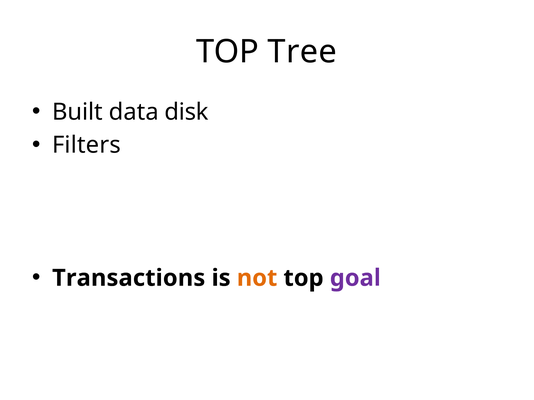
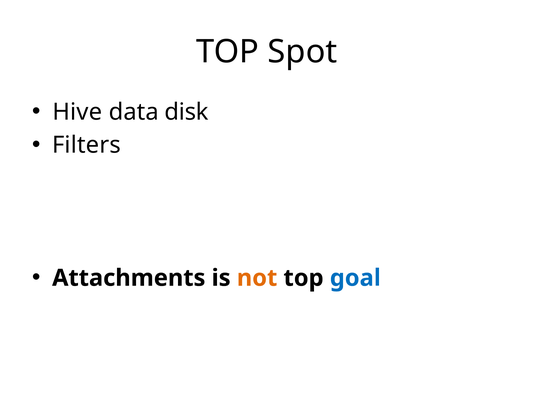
Tree: Tree -> Spot (302, 52)
Built: Built -> Hive (77, 112)
Transactions: Transactions -> Attachments (129, 278)
goal colour: purple -> blue (355, 278)
